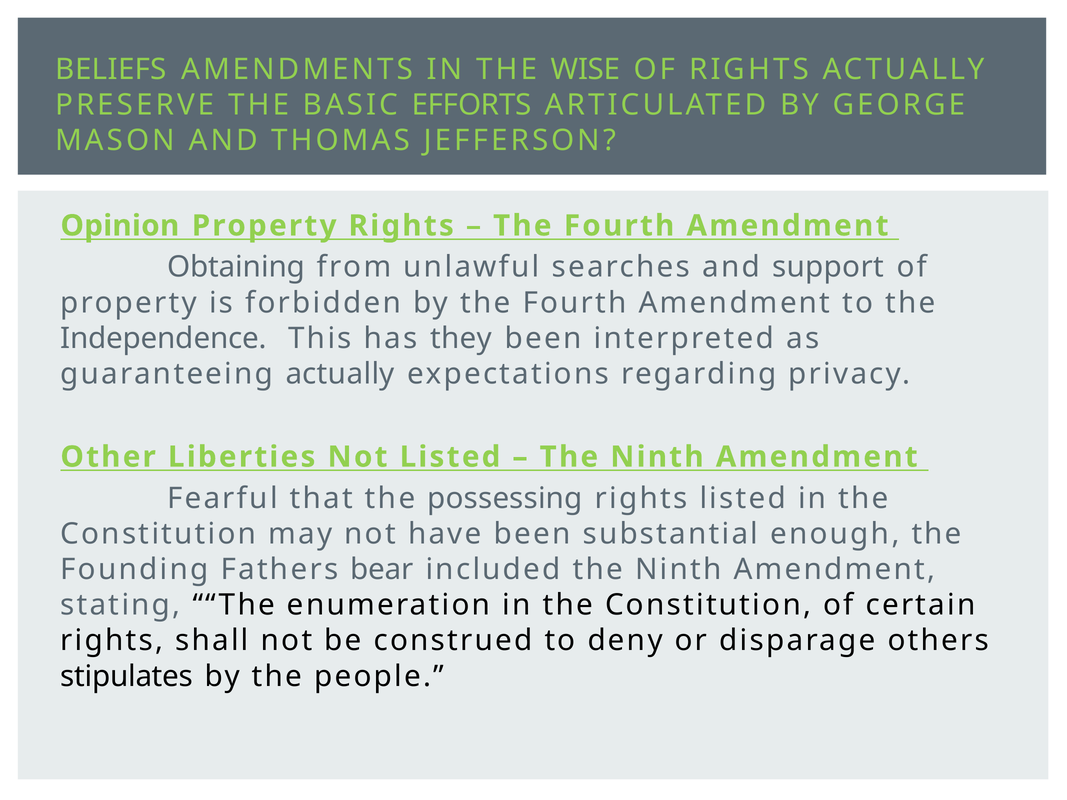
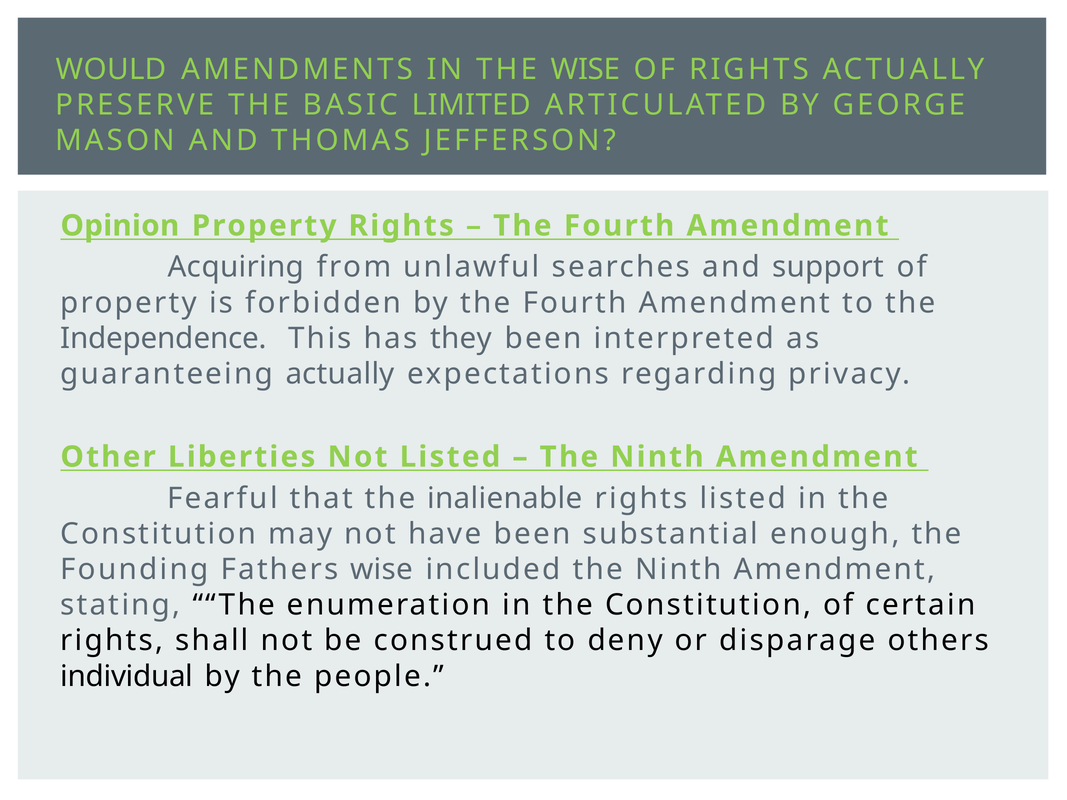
BELIEFS: BELIEFS -> WOULD (111, 69)
EFFORTS: EFFORTS -> LIMITED (471, 105)
Obtaining: Obtaining -> Acquiring (236, 267)
possessing: possessing -> inalienable (505, 499)
Fathers bear: bear -> wise (382, 570)
stipulates: stipulates -> individual (127, 676)
